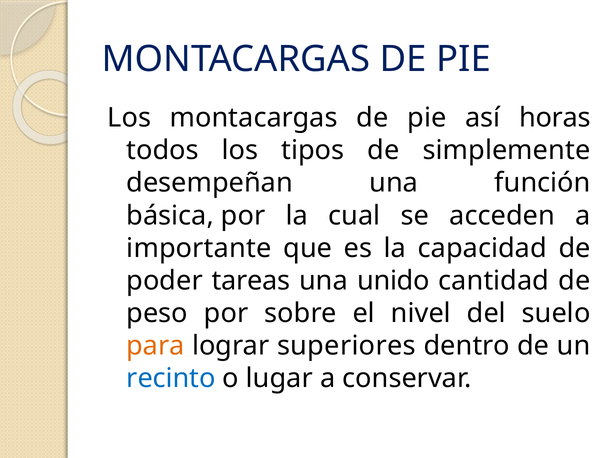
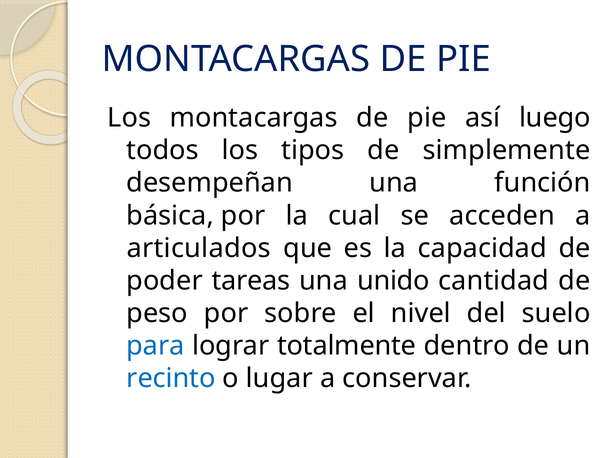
horas: horas -> luego (555, 118)
importante: importante -> articulados (199, 248)
para colour: orange -> blue (155, 346)
superiores: superiores -> totalmente (347, 346)
